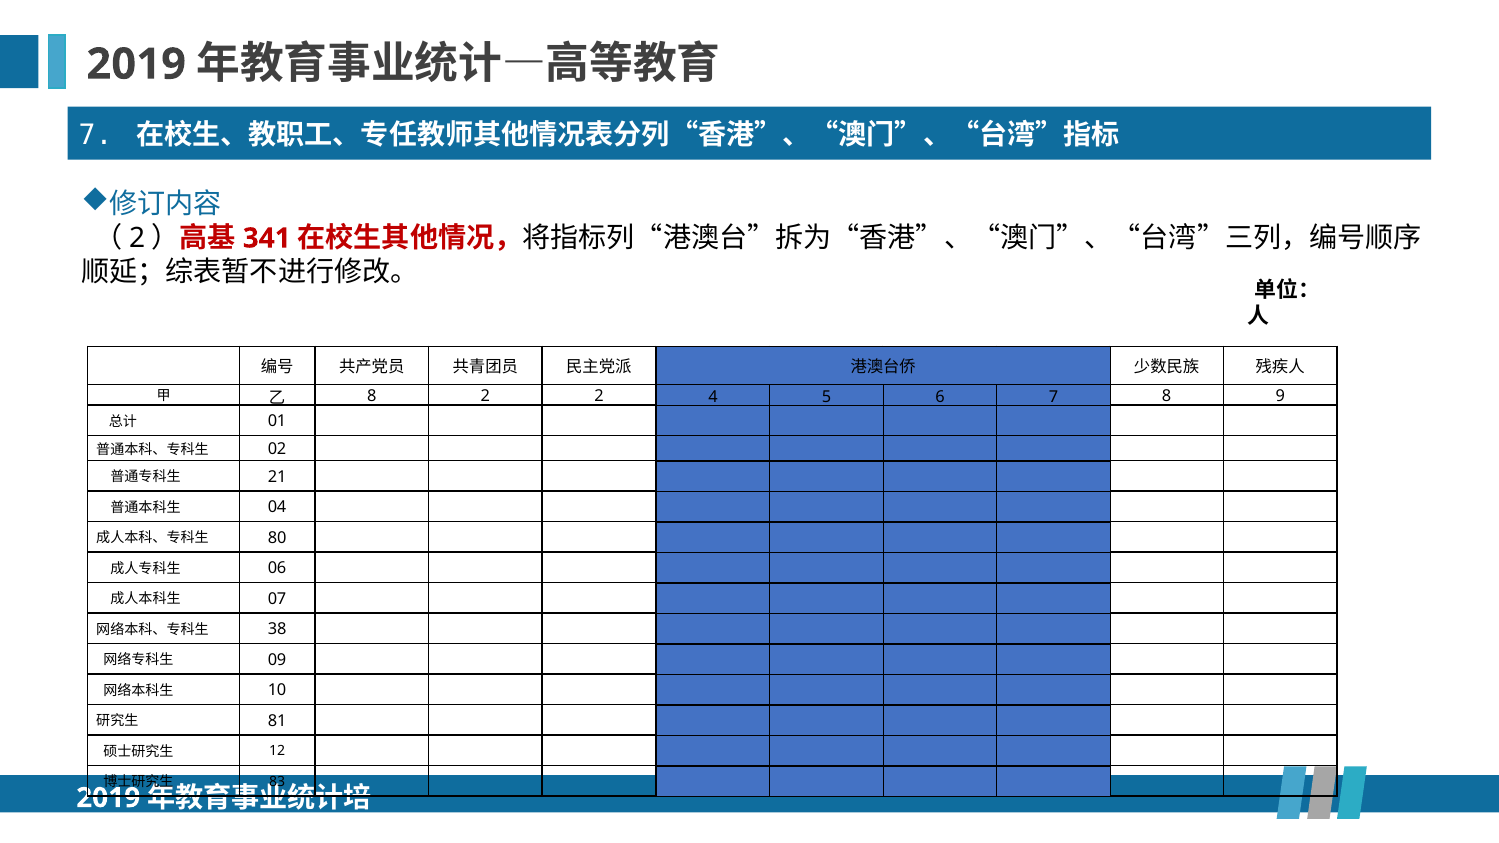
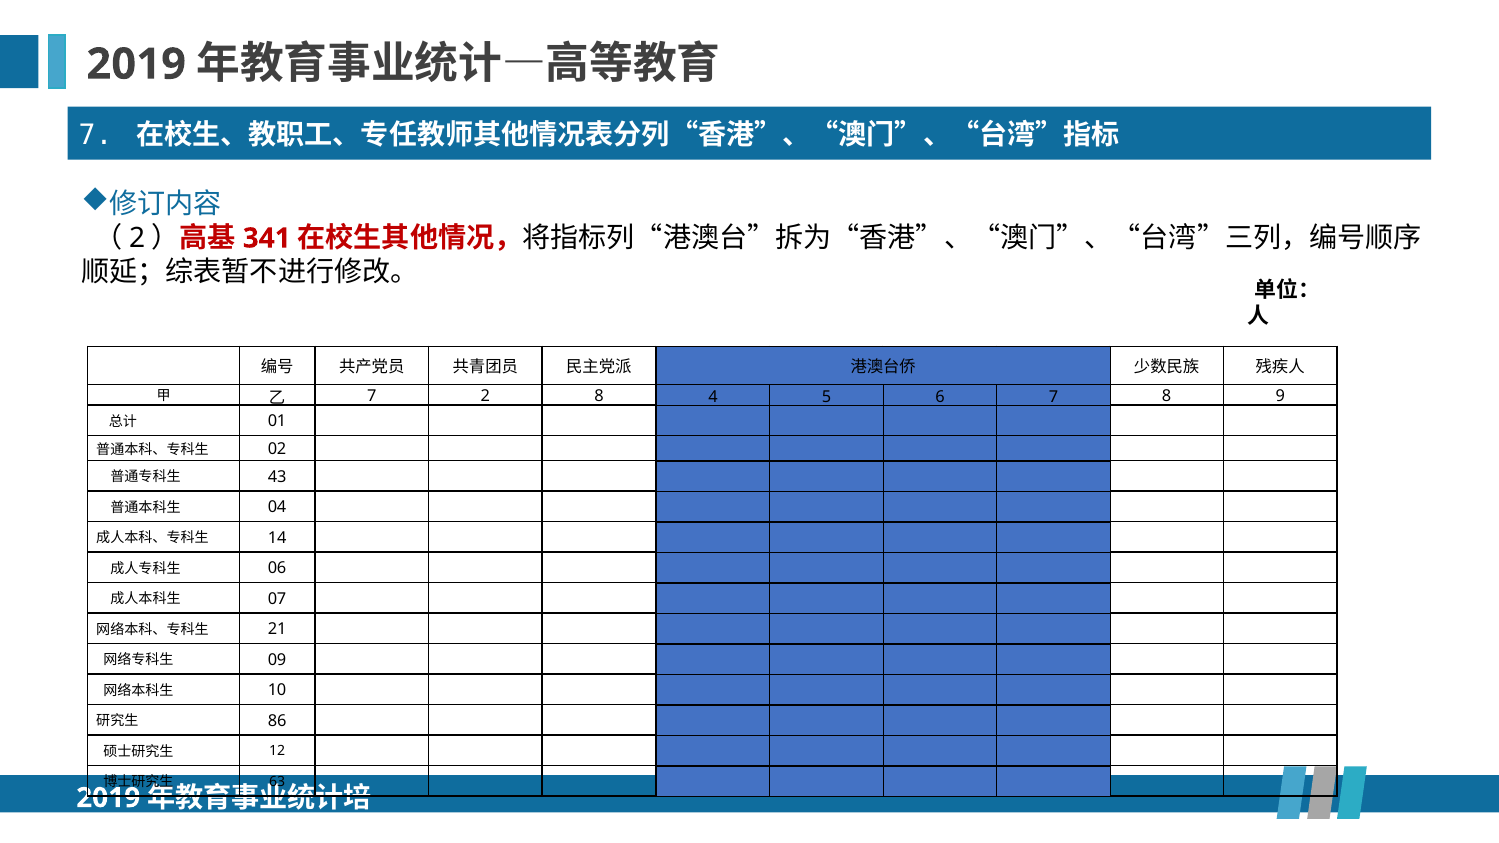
8: 8 -> 7 (372, 396)
2 2: 2 -> 8 (599, 396)
21: 21 -> 43 (277, 477)
80: 80 -> 14 (277, 538)
38: 38 -> 21 (277, 629)
81: 81 -> 86 (277, 721)
83: 83 -> 63 (277, 782)
